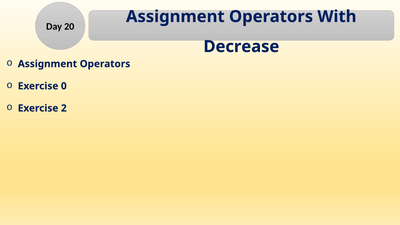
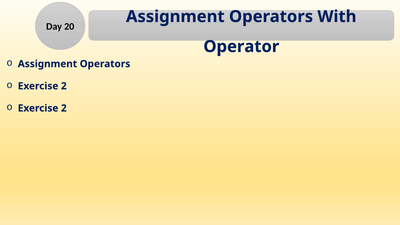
Decrease: Decrease -> Operator (241, 47)
0: 0 -> 2 (64, 86)
